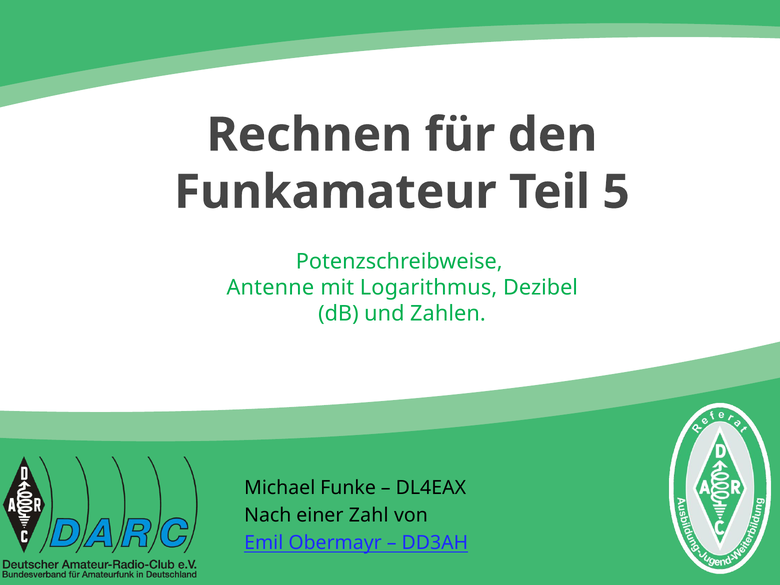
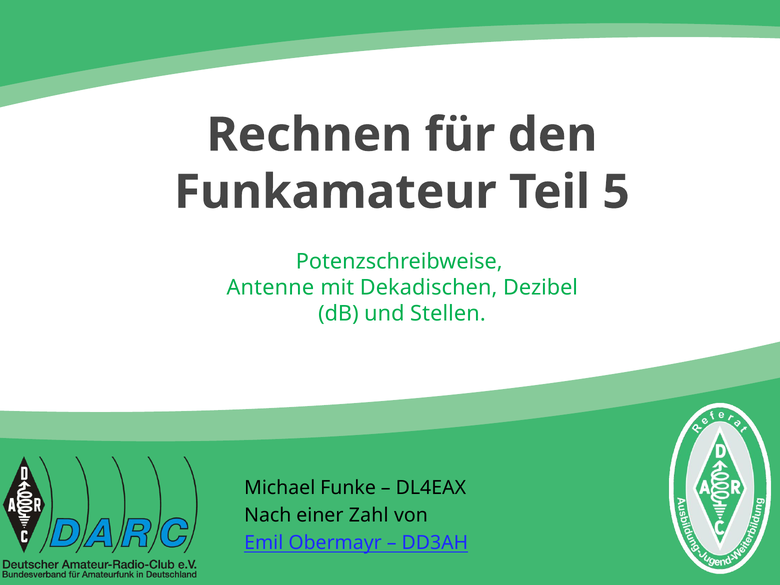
Logarithmus: Logarithmus -> Dekadischen (429, 288)
Zahlen: Zahlen -> Stellen (448, 314)
